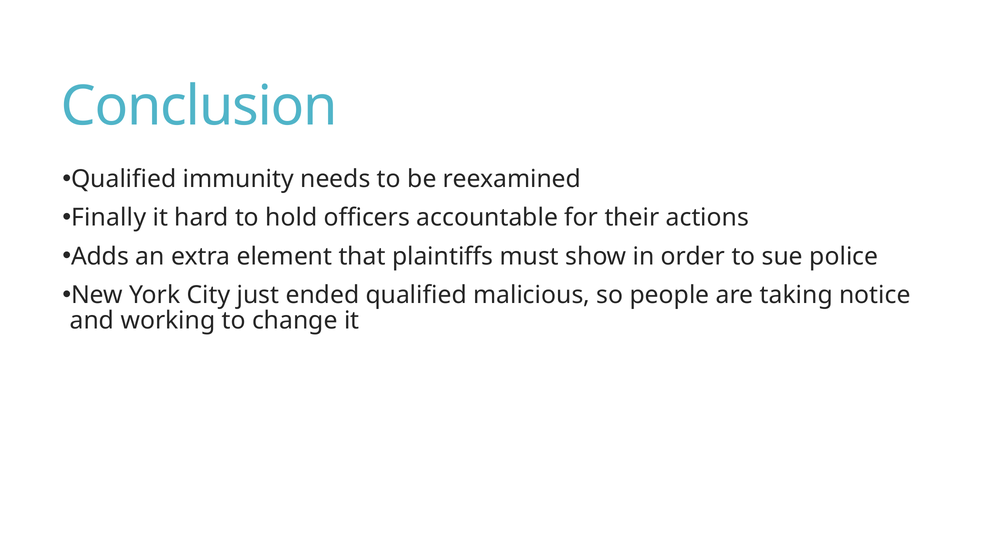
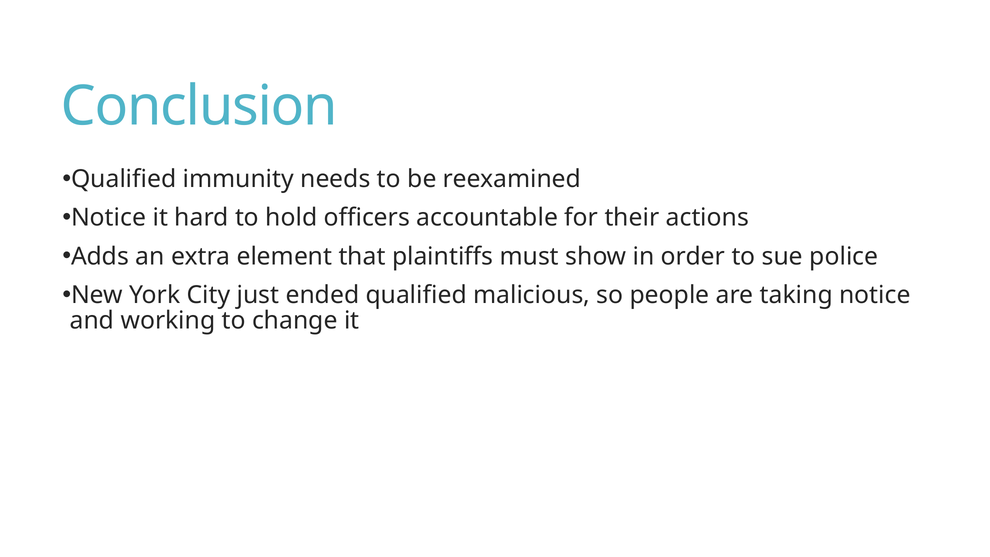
Finally: Finally -> Notice (109, 218)
